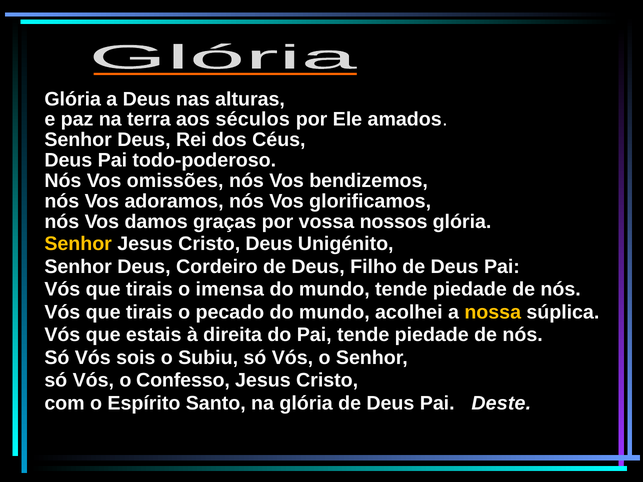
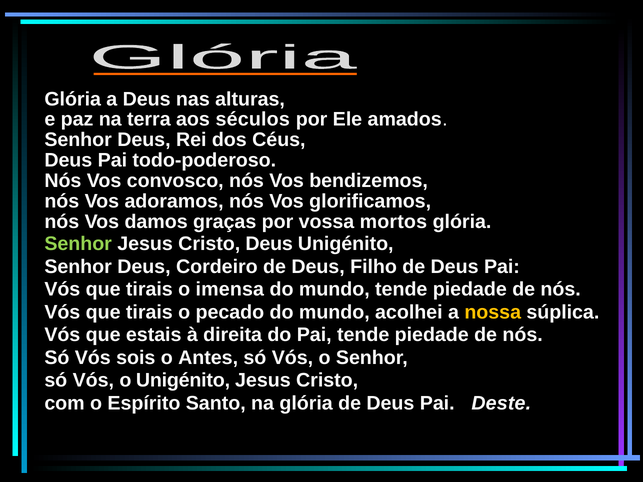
omissões: omissões -> convosco (175, 181)
nossos: nossos -> mortos (393, 222)
Senhor colour: yellow -> light green (78, 244)
Subiu: Subiu -> Antes (208, 358)
o Confesso: Confesso -> Unigénito (183, 381)
